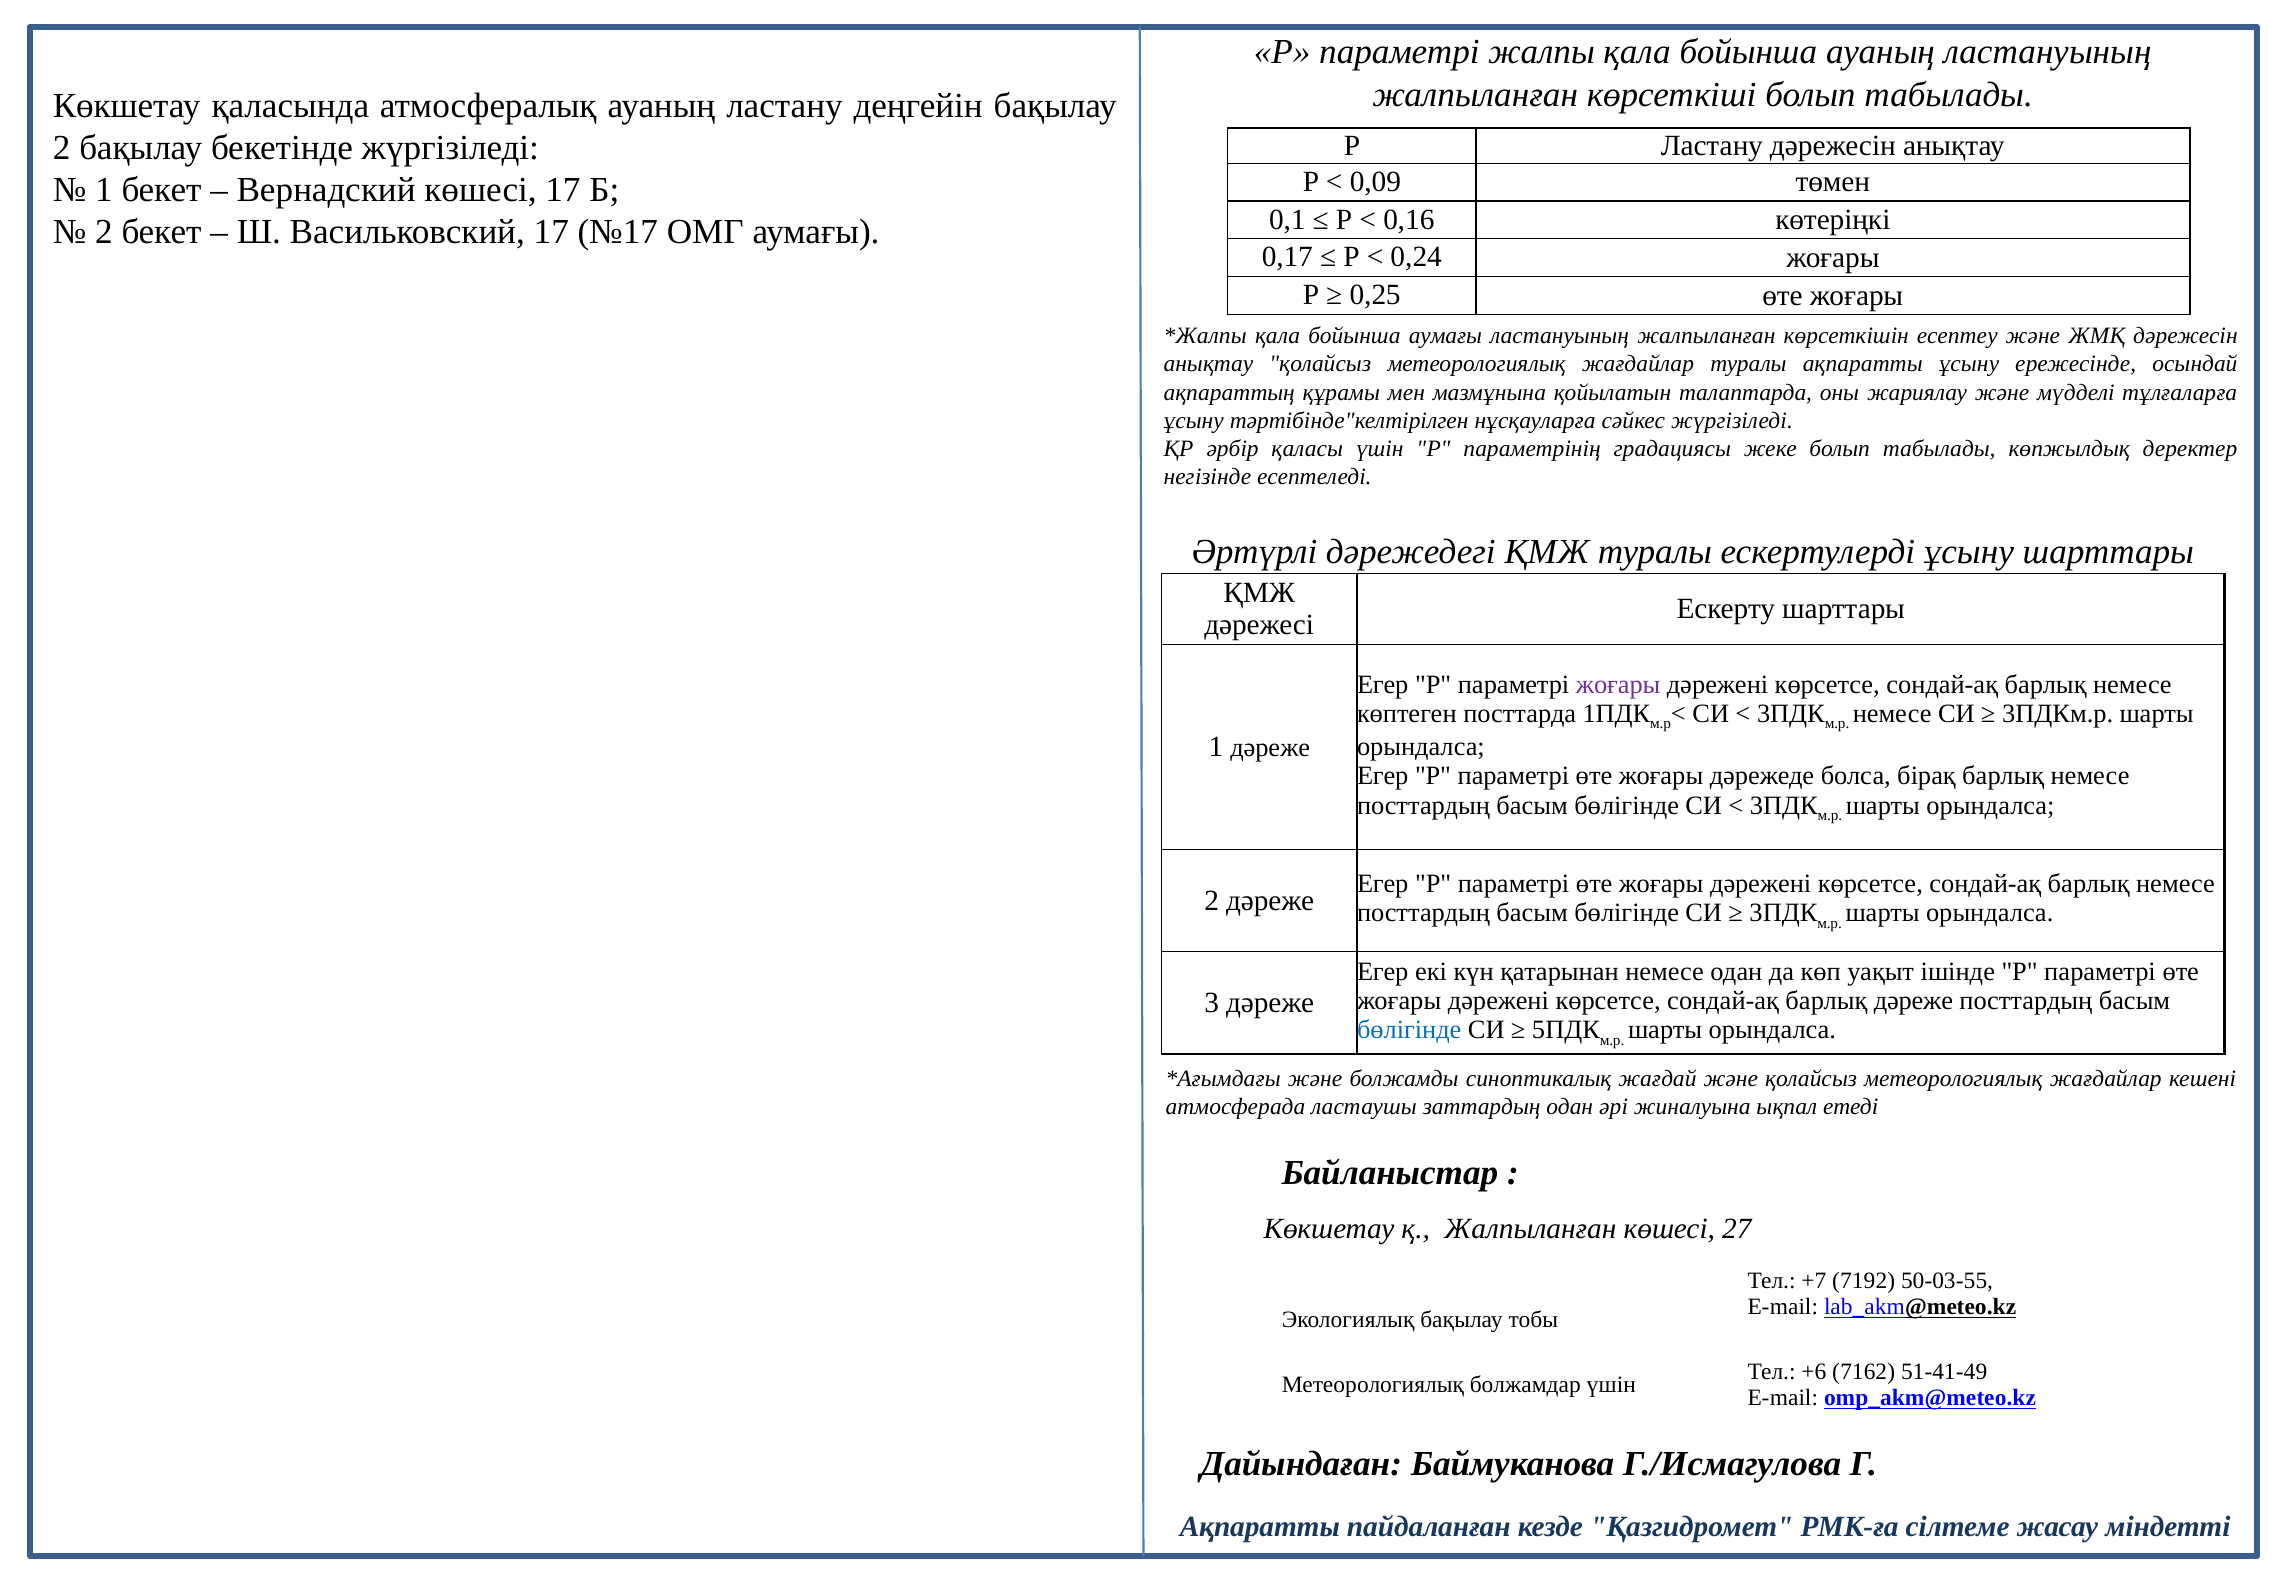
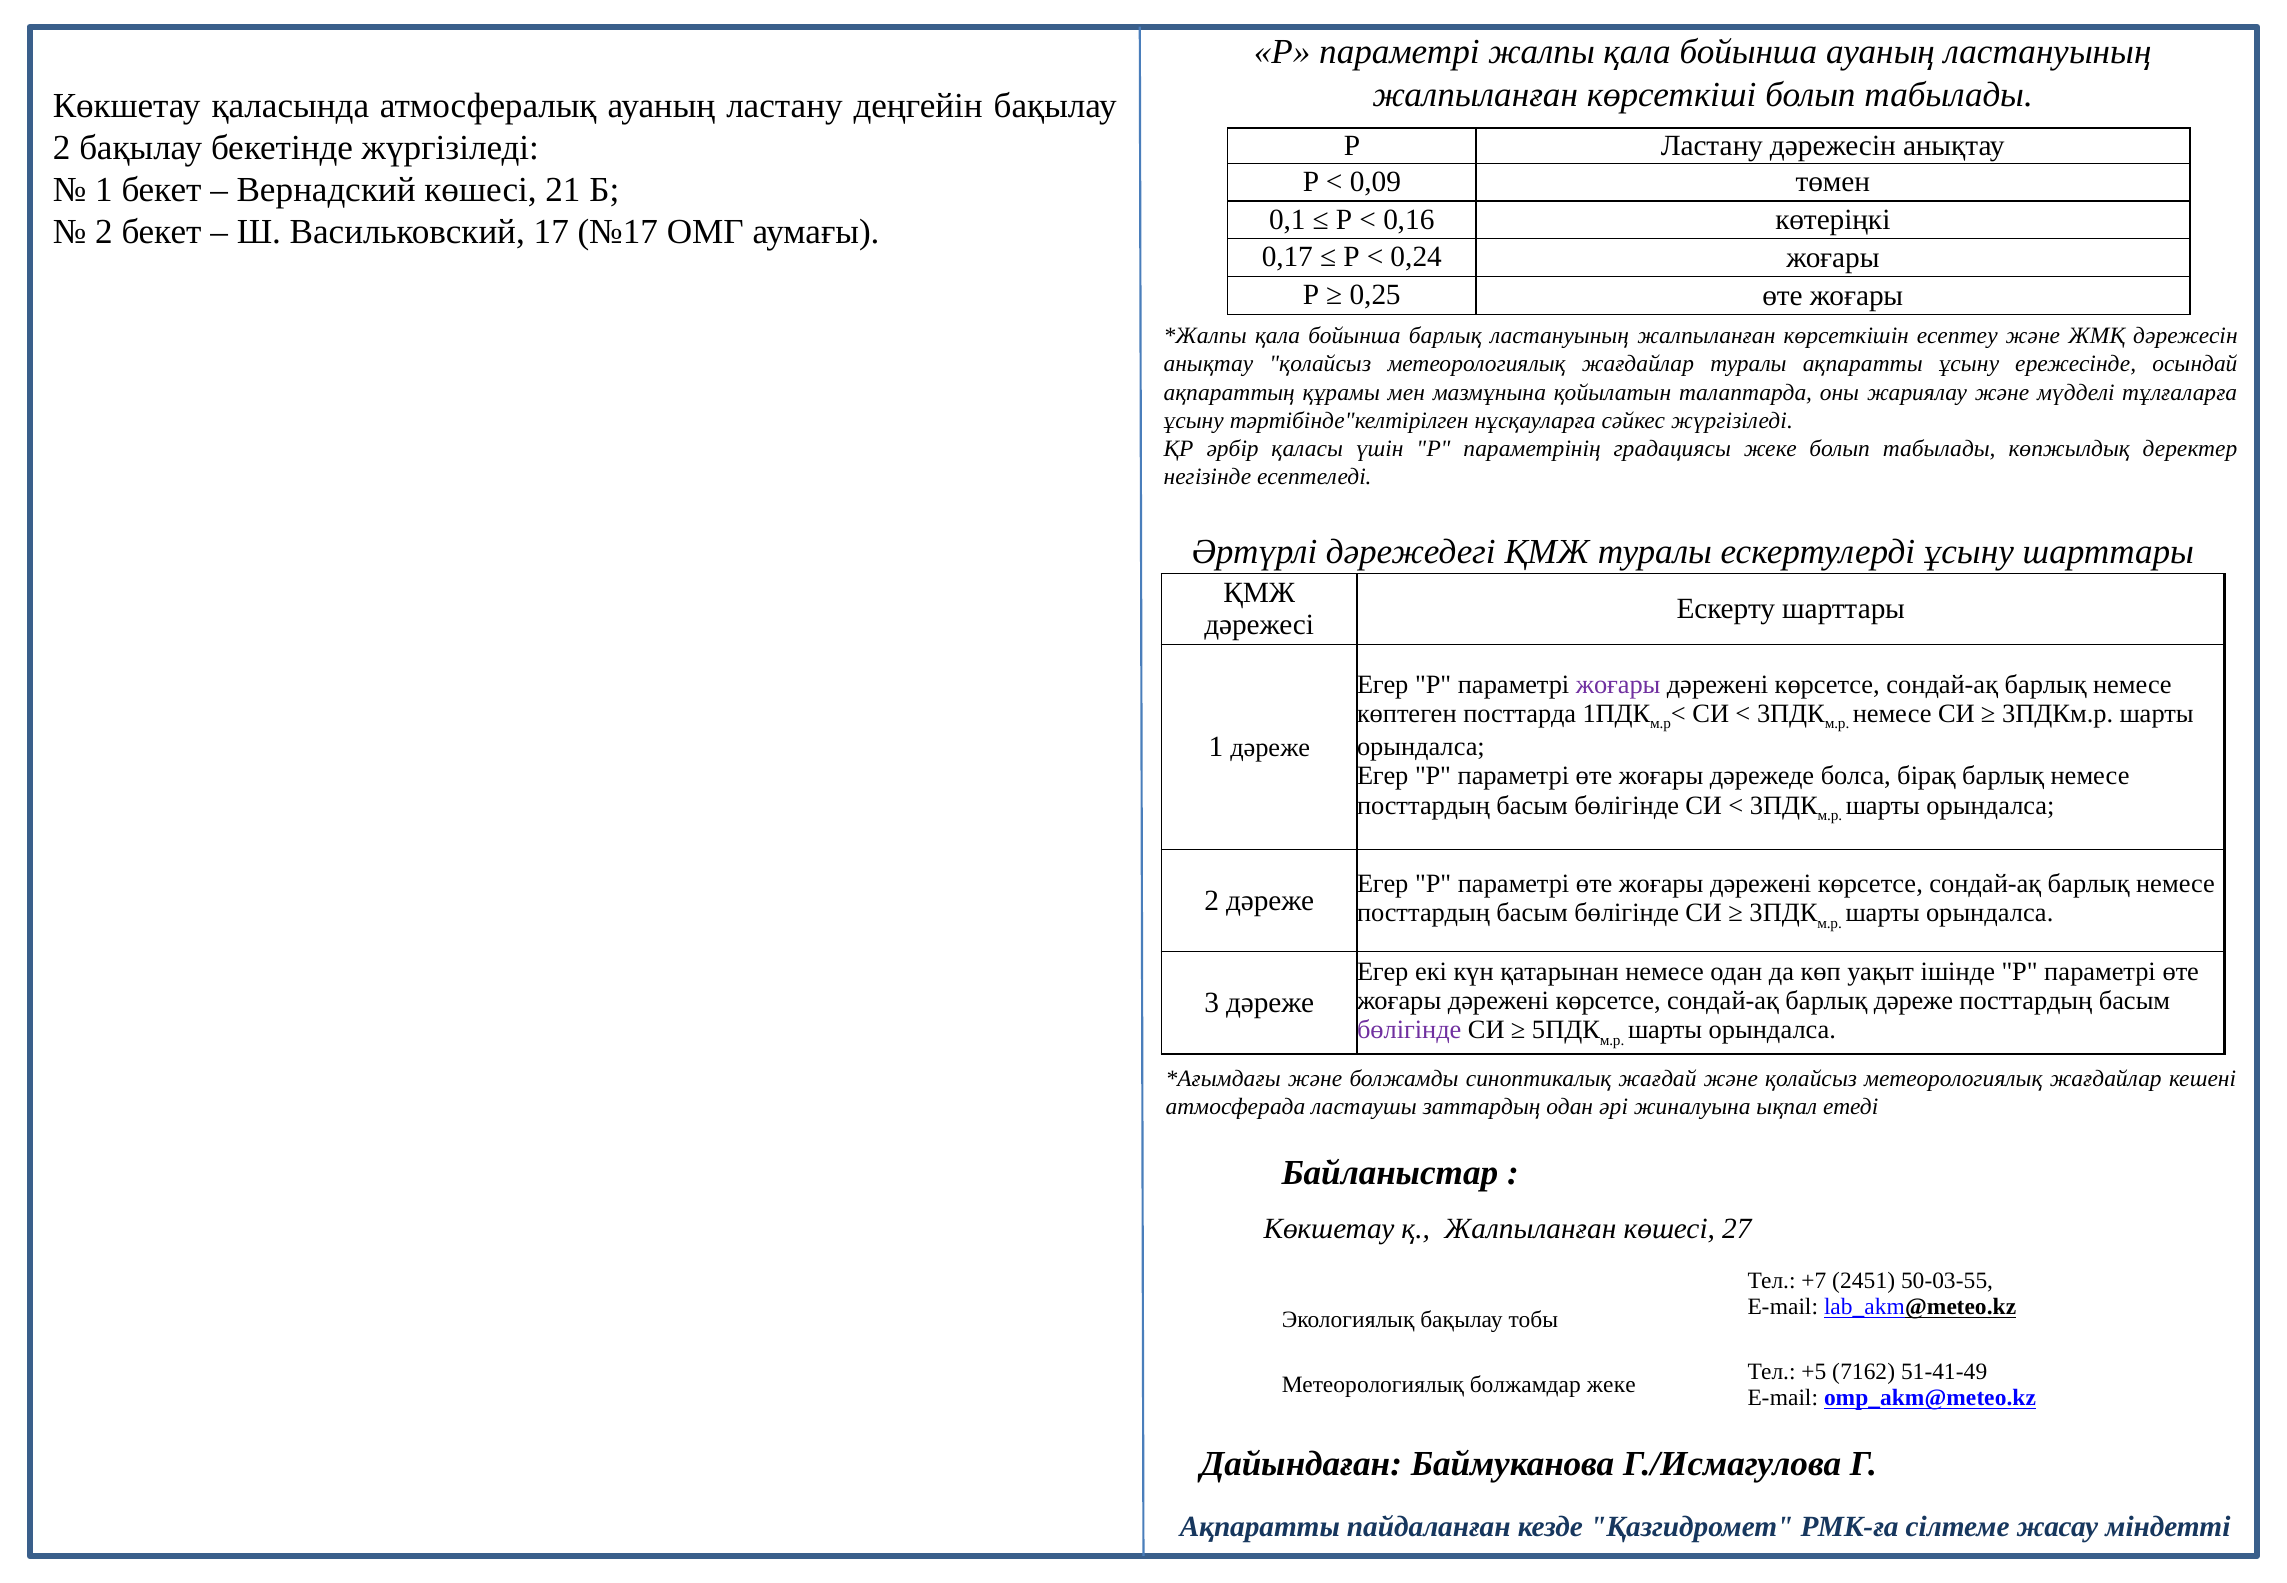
көшесі 17: 17 -> 21 (563, 190)
бойынша аумағы: аумағы -> барлық (1445, 336)
бөлігінде colour: blue -> purple (1409, 1030)
7192: 7192 -> 2451 (1864, 1281)
+6: +6 -> +5 (1814, 1372)
болжамдар үшін: үшін -> жеке (1611, 1385)
